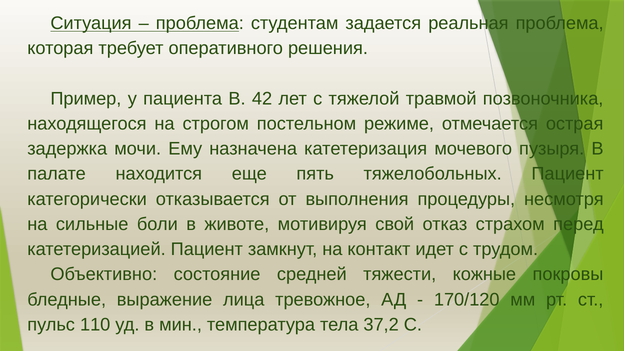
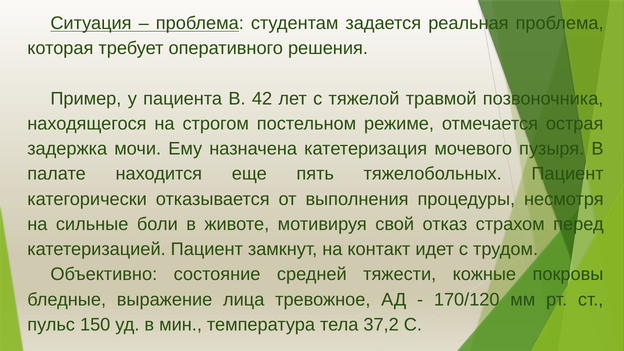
110: 110 -> 150 (95, 325)
